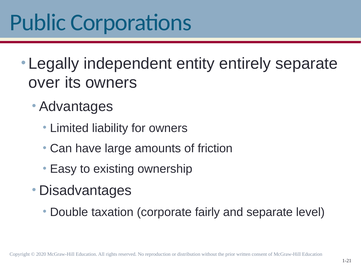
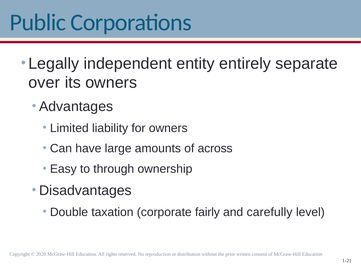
friction: friction -> across (215, 149)
existing: existing -> through (114, 169)
and separate: separate -> carefully (270, 213)
